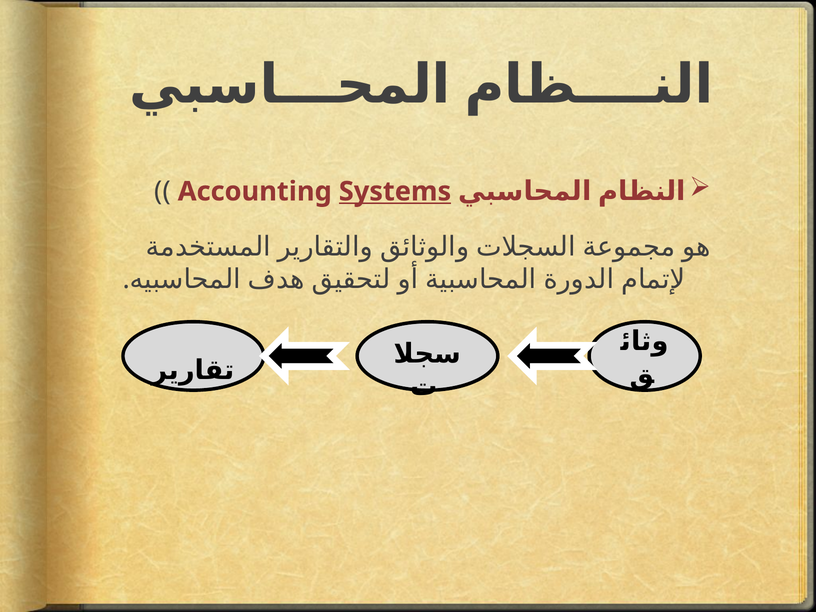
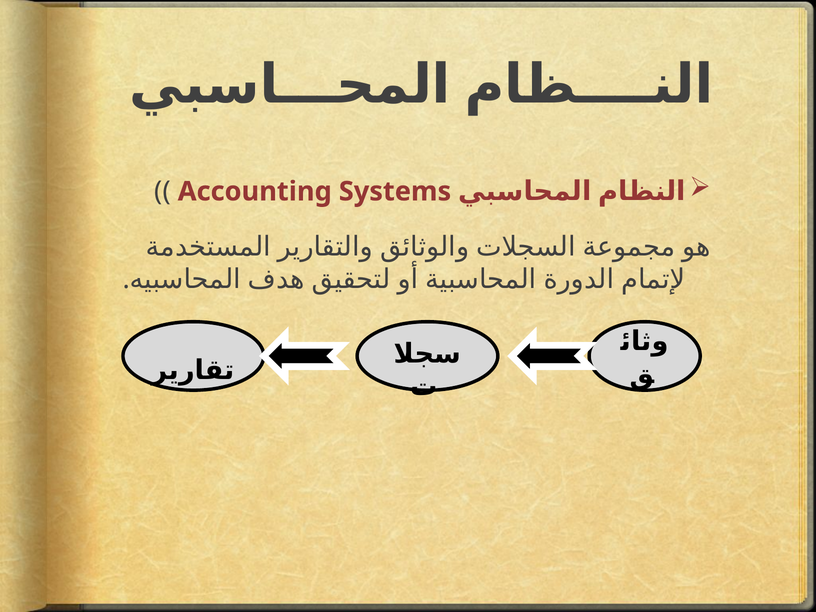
Systems underline: present -> none (395, 191)
